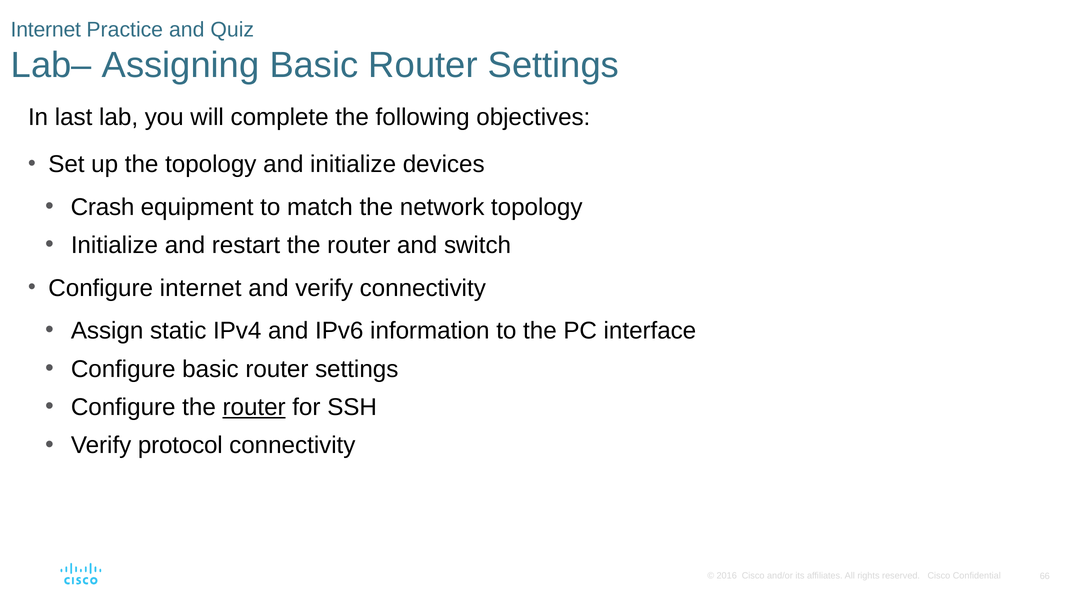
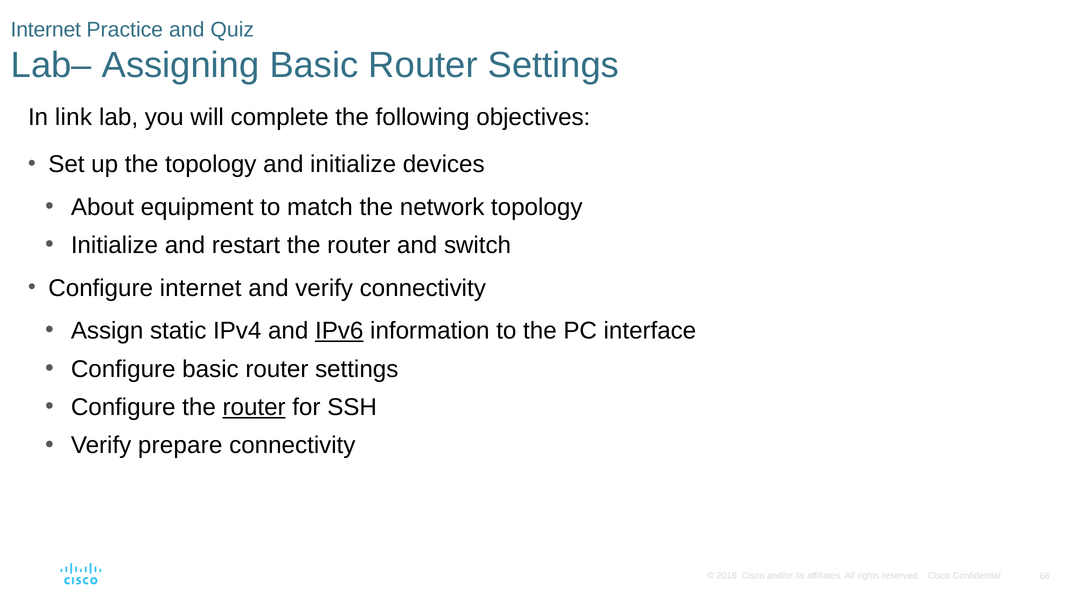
last: last -> link (73, 117)
Crash: Crash -> About (102, 207)
IPv6 underline: none -> present (339, 331)
protocol: protocol -> prepare (180, 445)
